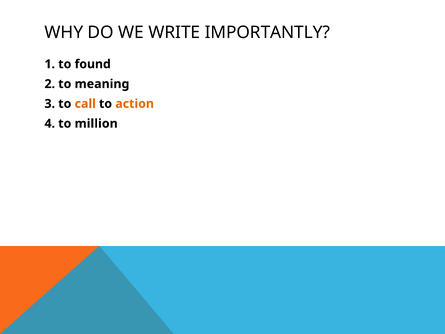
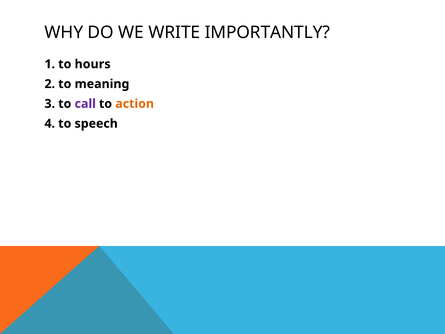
found: found -> hours (93, 64)
call colour: orange -> purple (85, 104)
million: million -> speech (96, 123)
